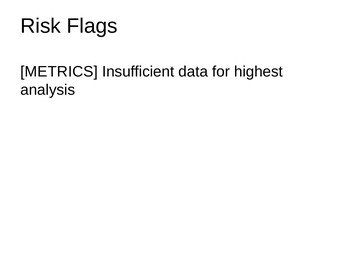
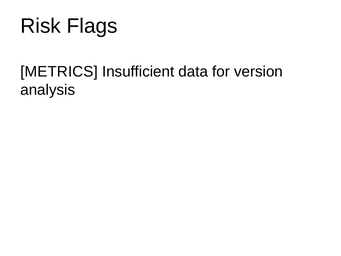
highest: highest -> version (258, 72)
